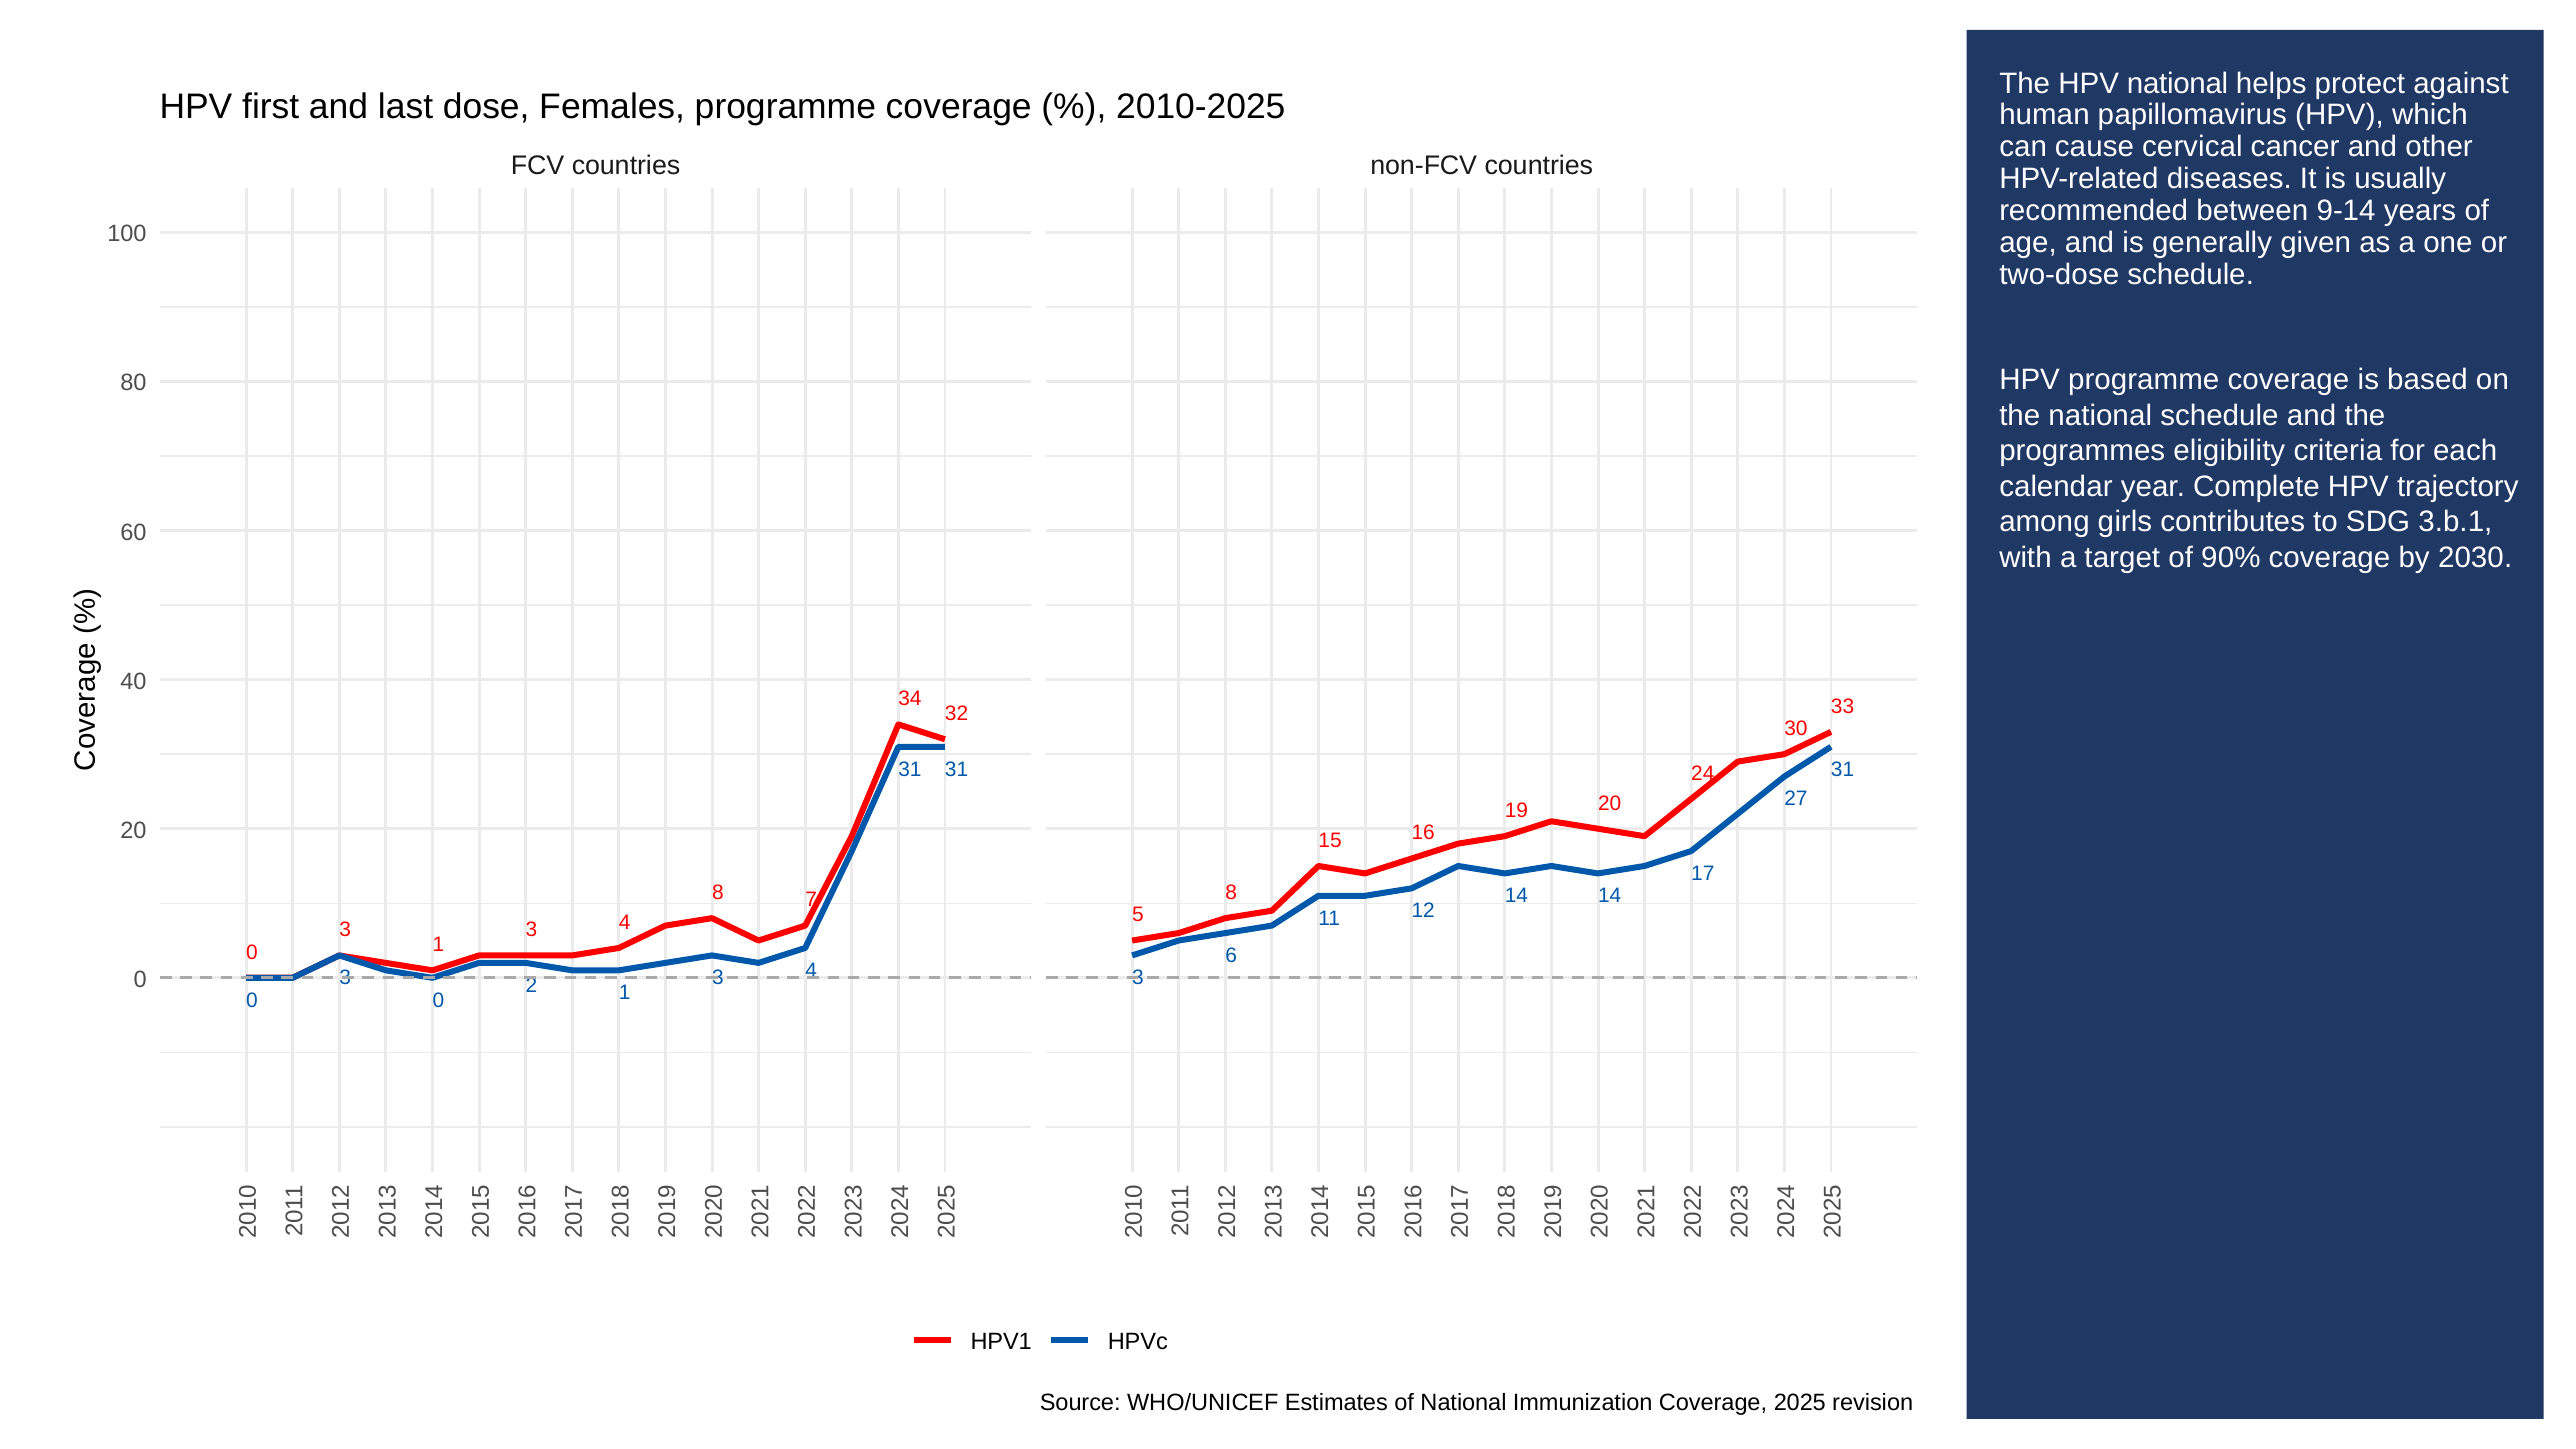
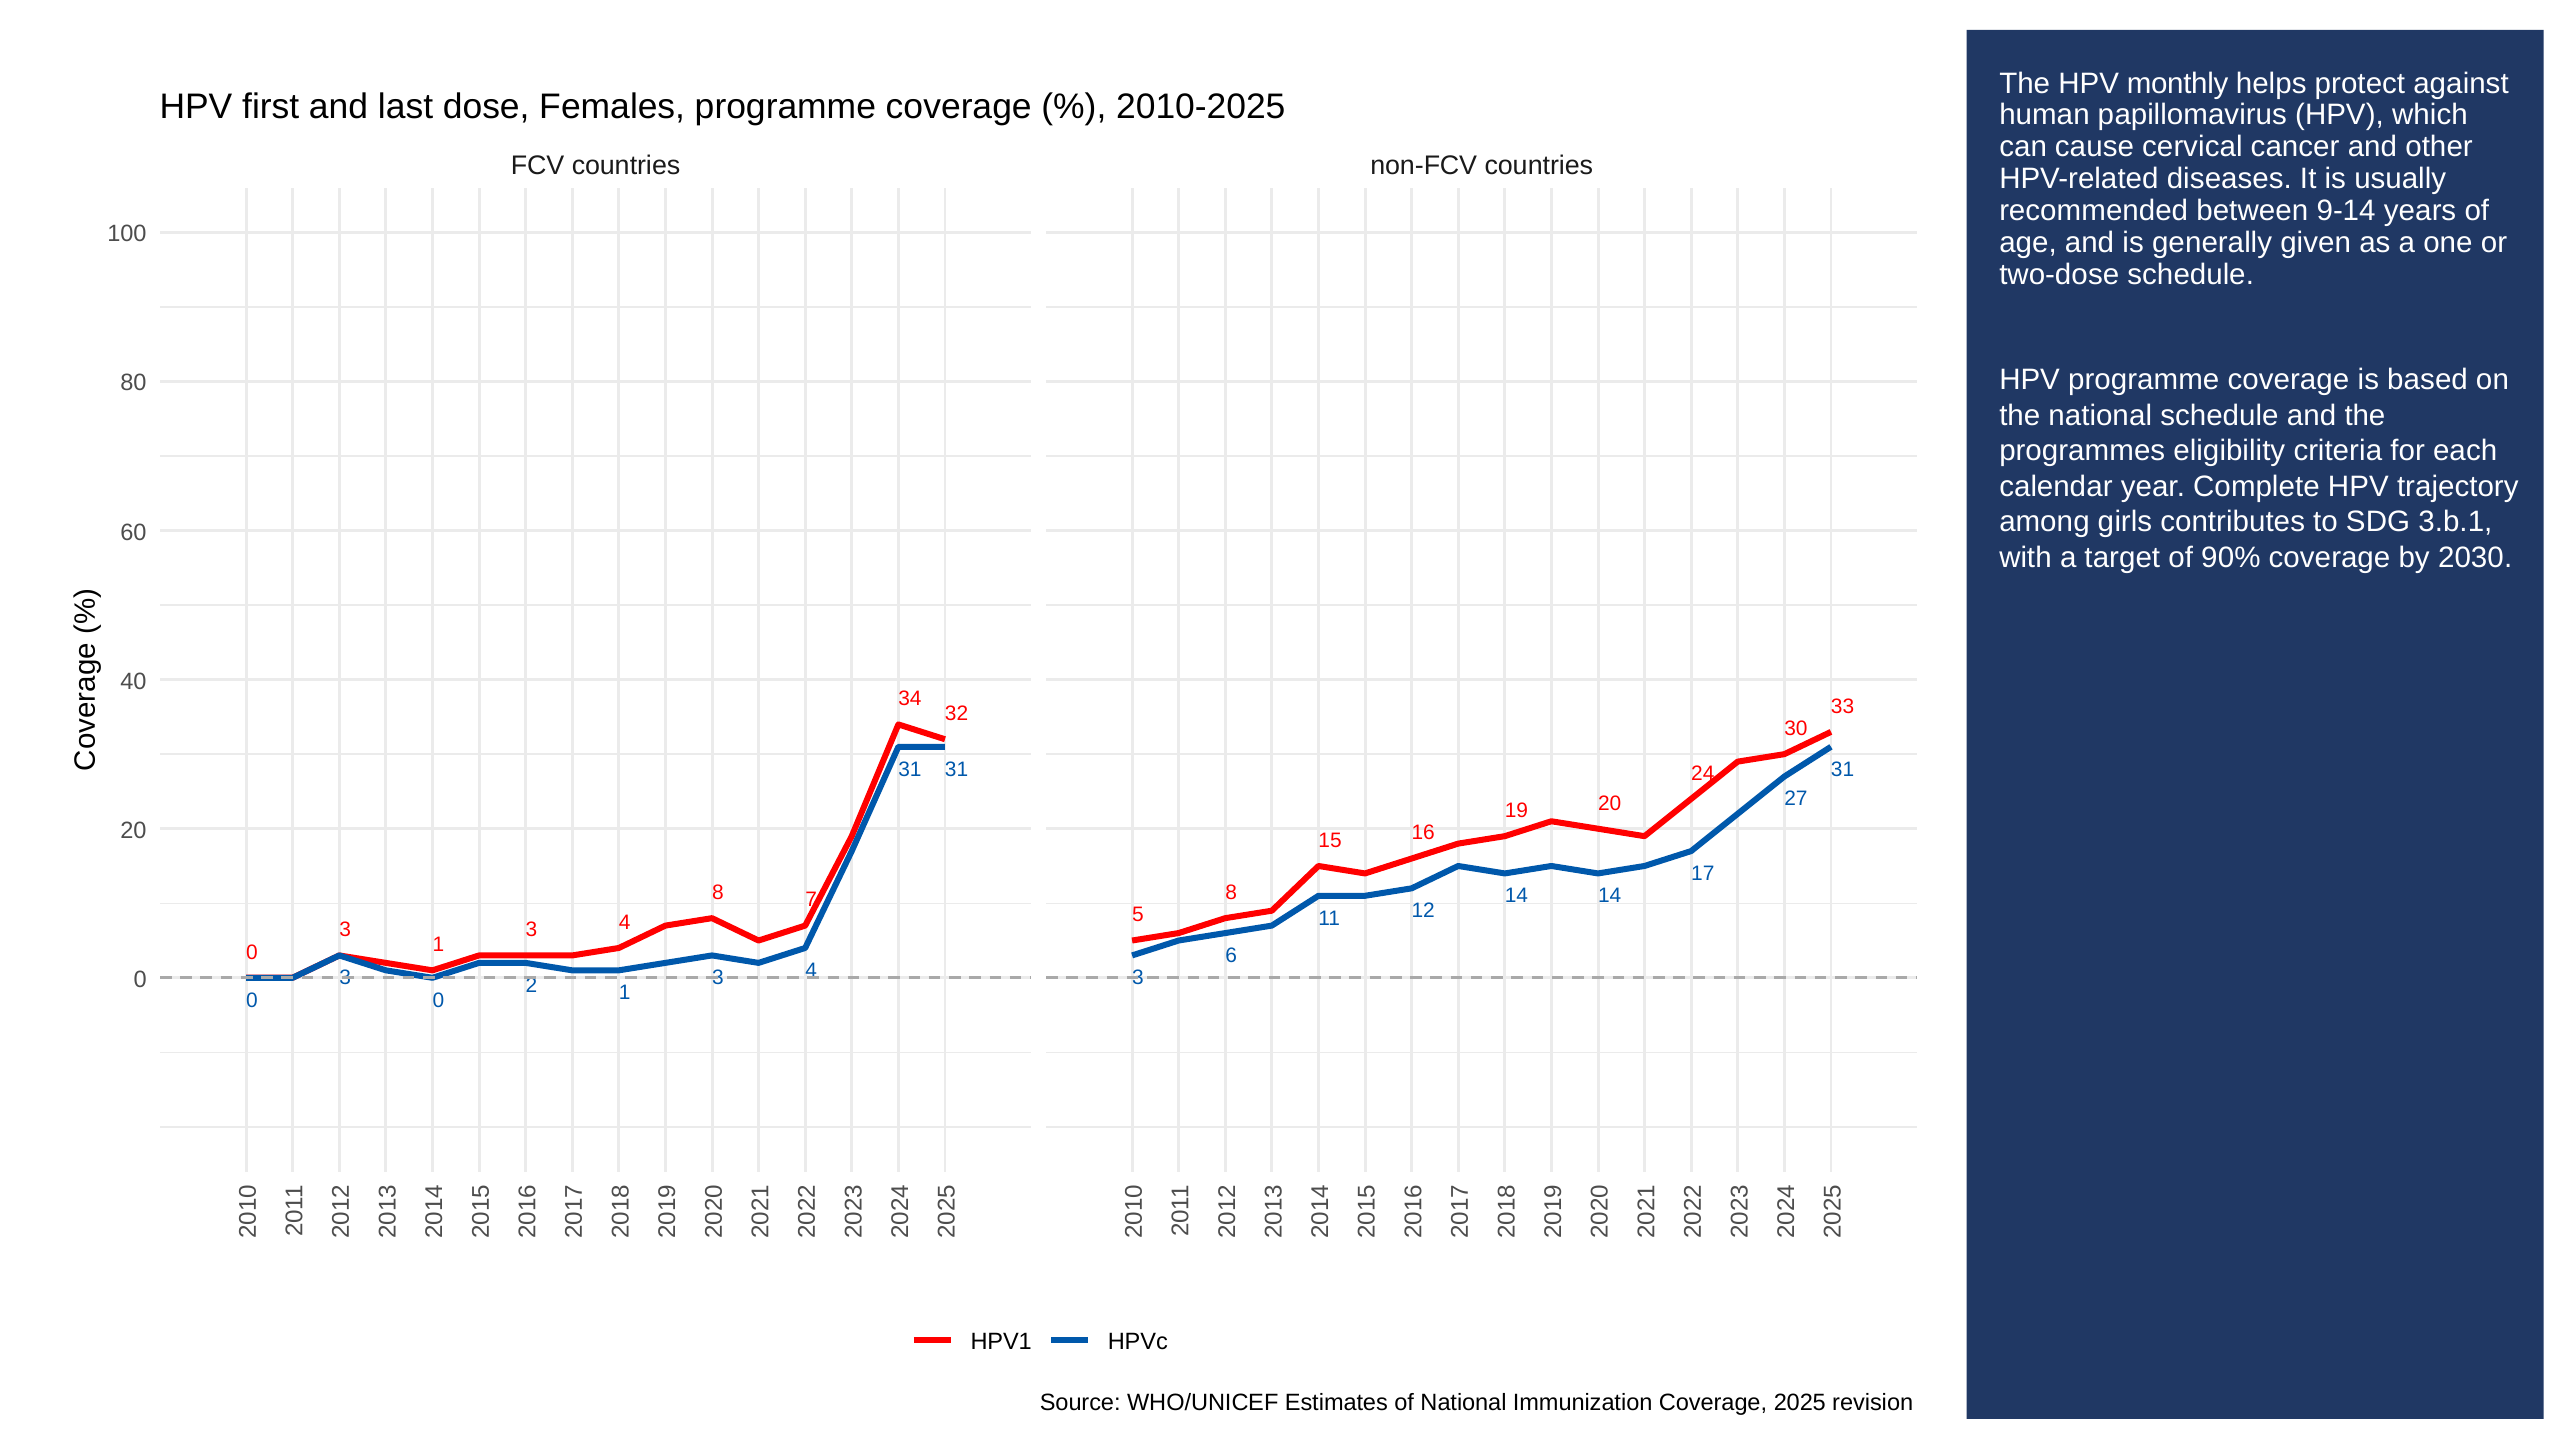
HPV national: national -> monthly (2178, 83)
